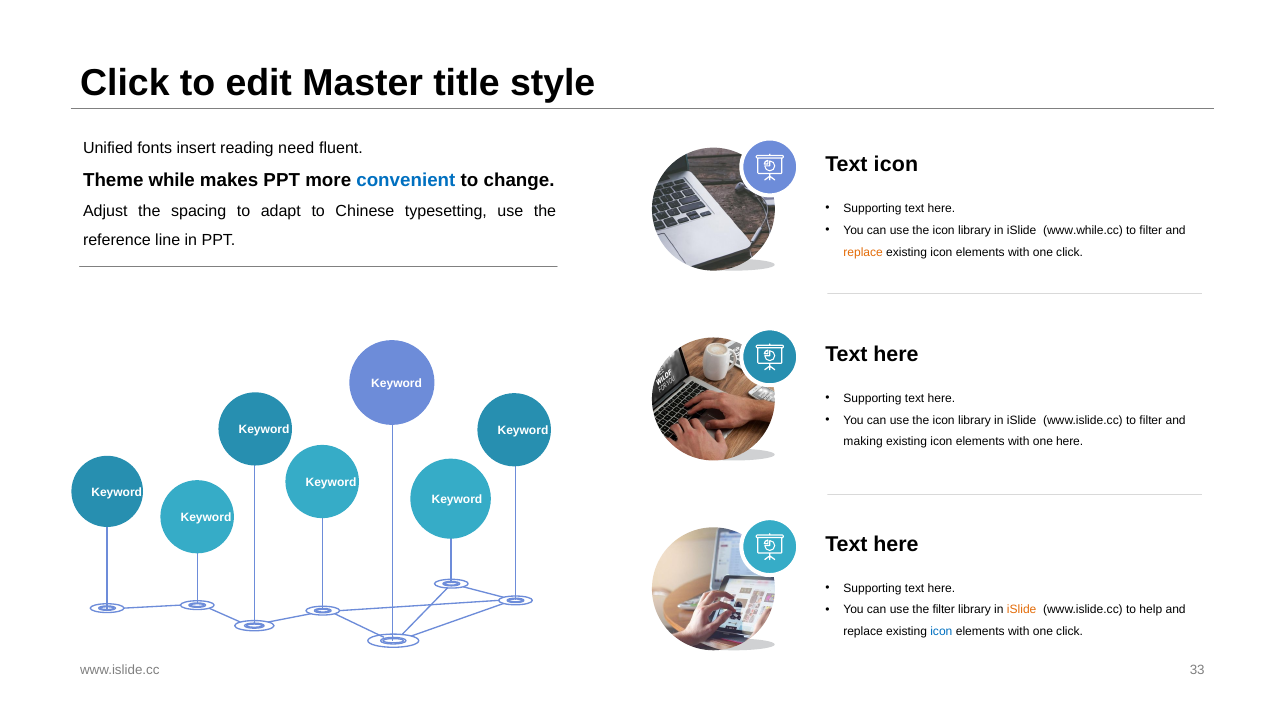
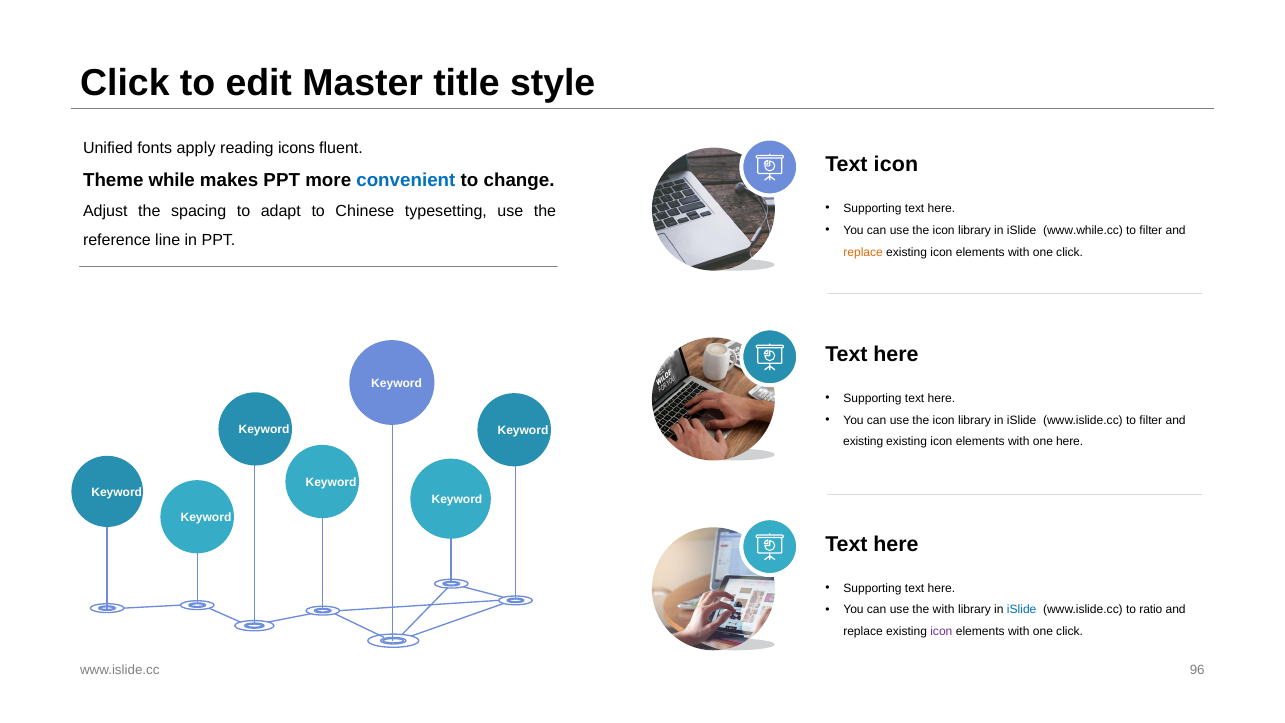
insert: insert -> apply (196, 148)
need: need -> icons (296, 148)
making: making -> existing (863, 442)
the filter: filter -> with (944, 610)
iSlide colour: orange -> blue (1022, 610)
help: help -> ratio (1151, 610)
icon colour: blue -> purple (941, 632)
33: 33 -> 96 (1197, 670)
